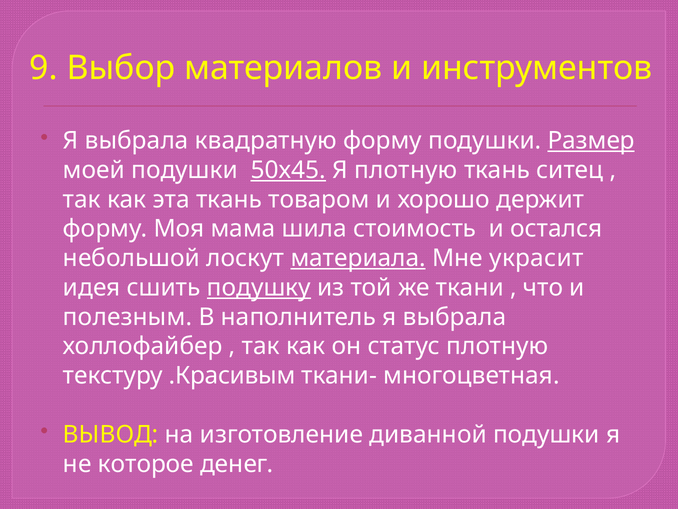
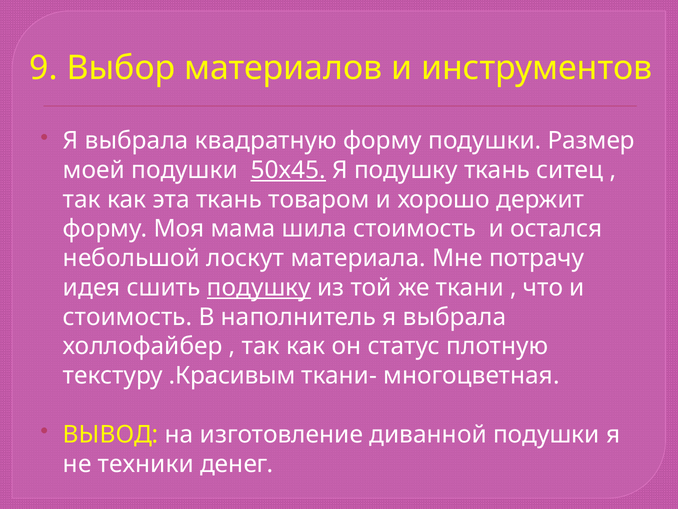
Размер underline: present -> none (591, 140)
Я плотную: плотную -> подушку (406, 170)
материала underline: present -> none (358, 258)
украсит: украсит -> потрачу (537, 258)
полезным: полезным -> стоимость (128, 317)
которое: которое -> техники (146, 463)
